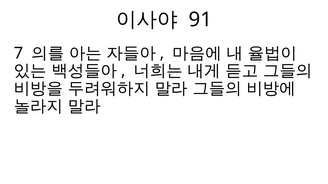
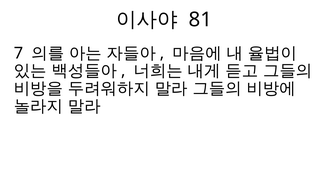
91: 91 -> 81 (200, 20)
